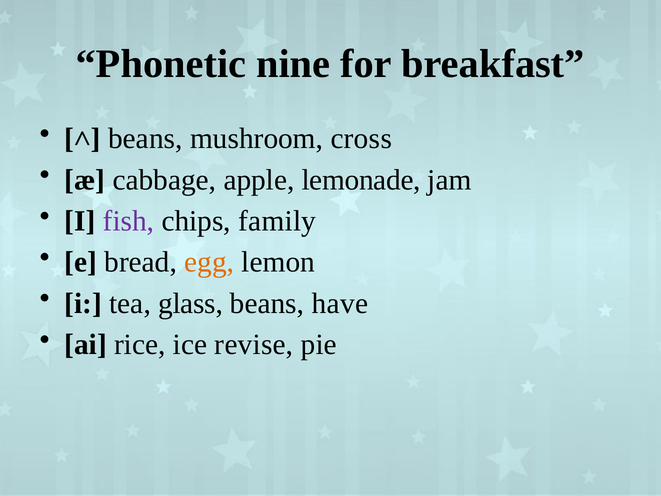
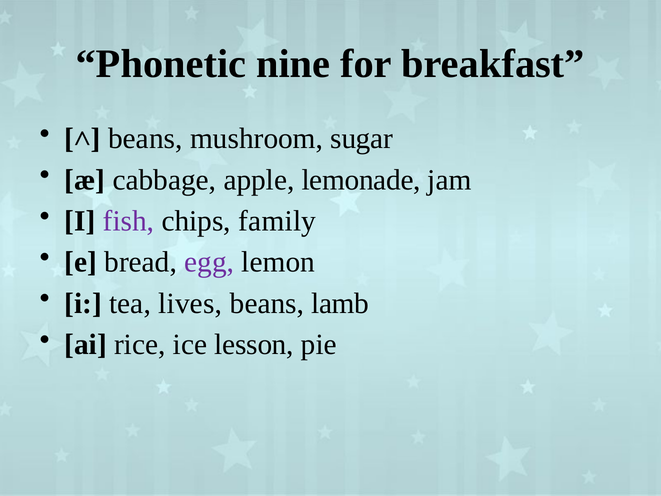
cross: cross -> sugar (362, 139)
egg colour: orange -> purple (209, 262)
glass: glass -> lives (190, 303)
have: have -> lamb (340, 303)
revise: revise -> lesson (254, 344)
